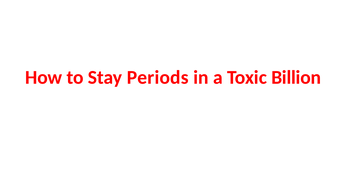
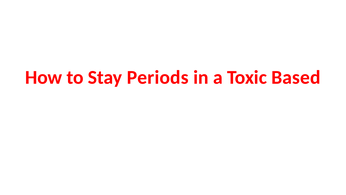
Billion: Billion -> Based (296, 77)
